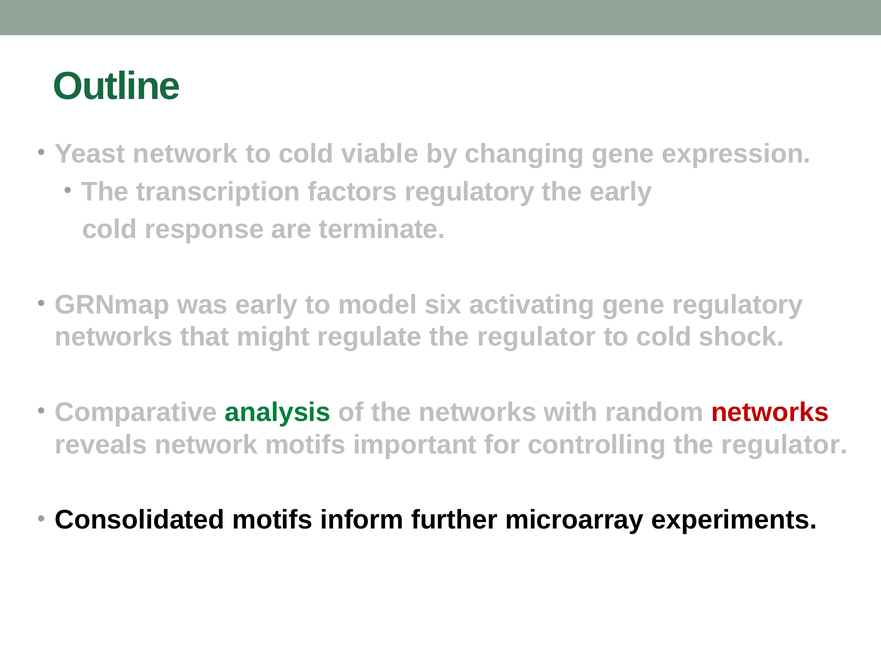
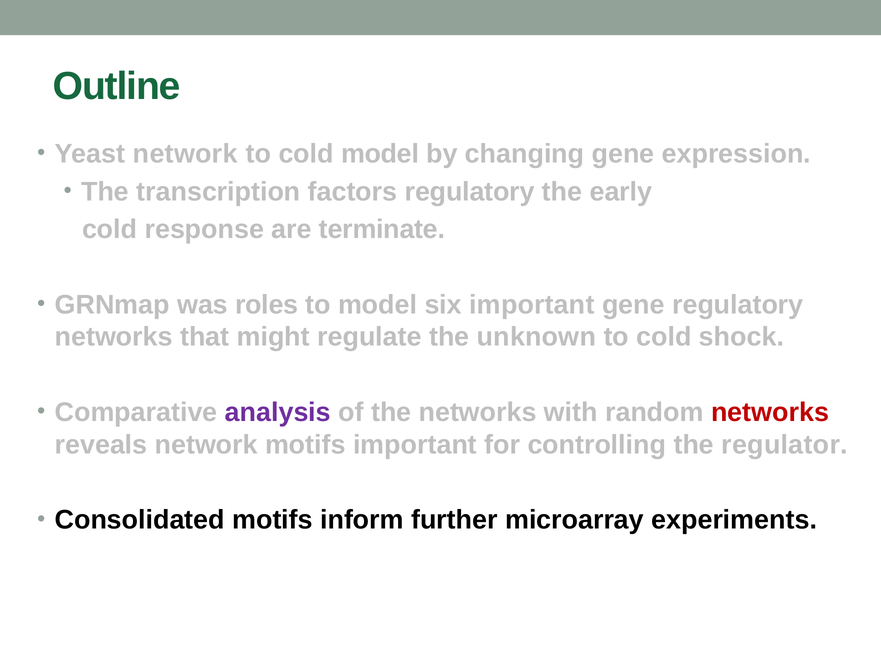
cold viable: viable -> model (380, 154)
was early: early -> roles (267, 305)
six activating: activating -> important (532, 305)
regulate the regulator: regulator -> unknown (536, 337)
analysis colour: green -> purple (278, 412)
